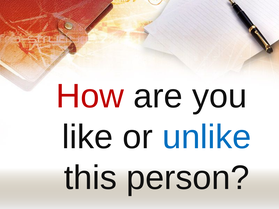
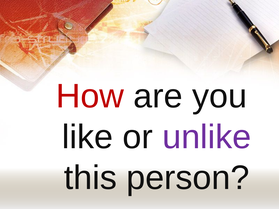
unlike colour: blue -> purple (207, 137)
